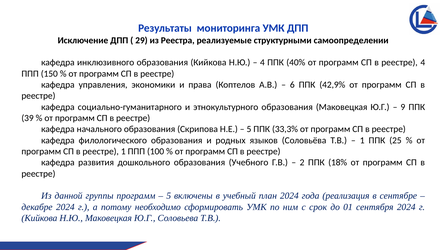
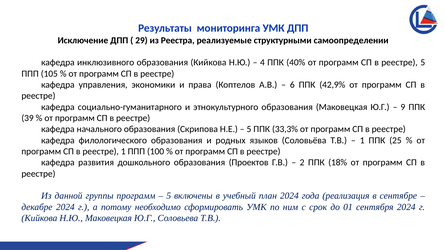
реестре 4: 4 -> 5 (423, 63)
150: 150 -> 105 (49, 74)
Учебного: Учебного -> Проектов (249, 163)
